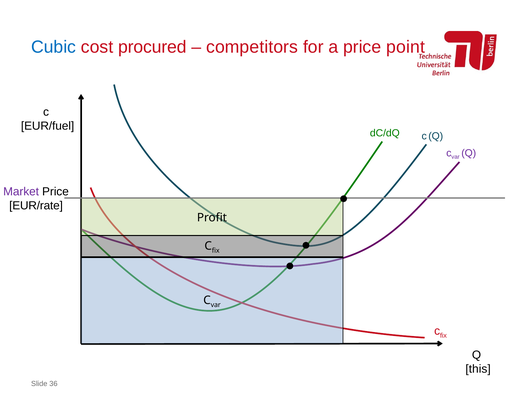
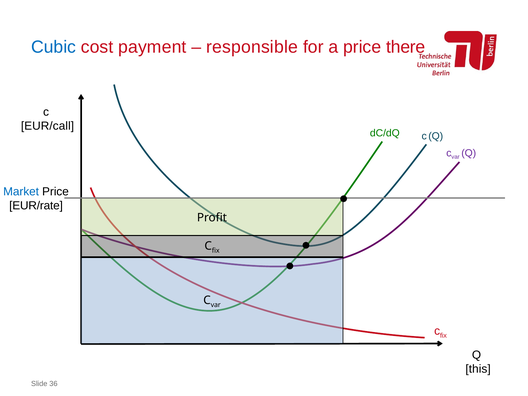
procured: procured -> payment (152, 47)
competitors: competitors -> responsible (252, 47)
point: point -> there (406, 47)
EUR/fuel: EUR/fuel -> EUR/call (48, 126)
Market colour: purple -> blue (21, 192)
